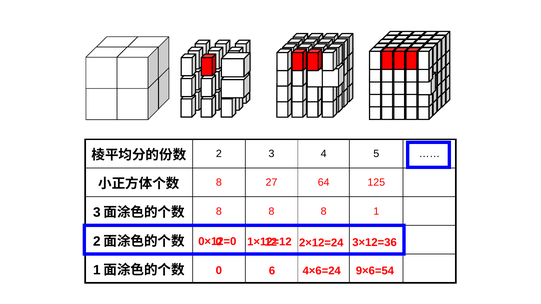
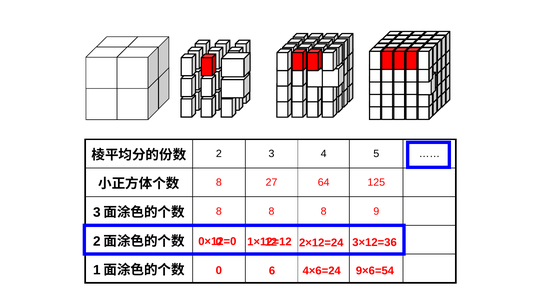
1: 1 -> 9 (376, 211)
